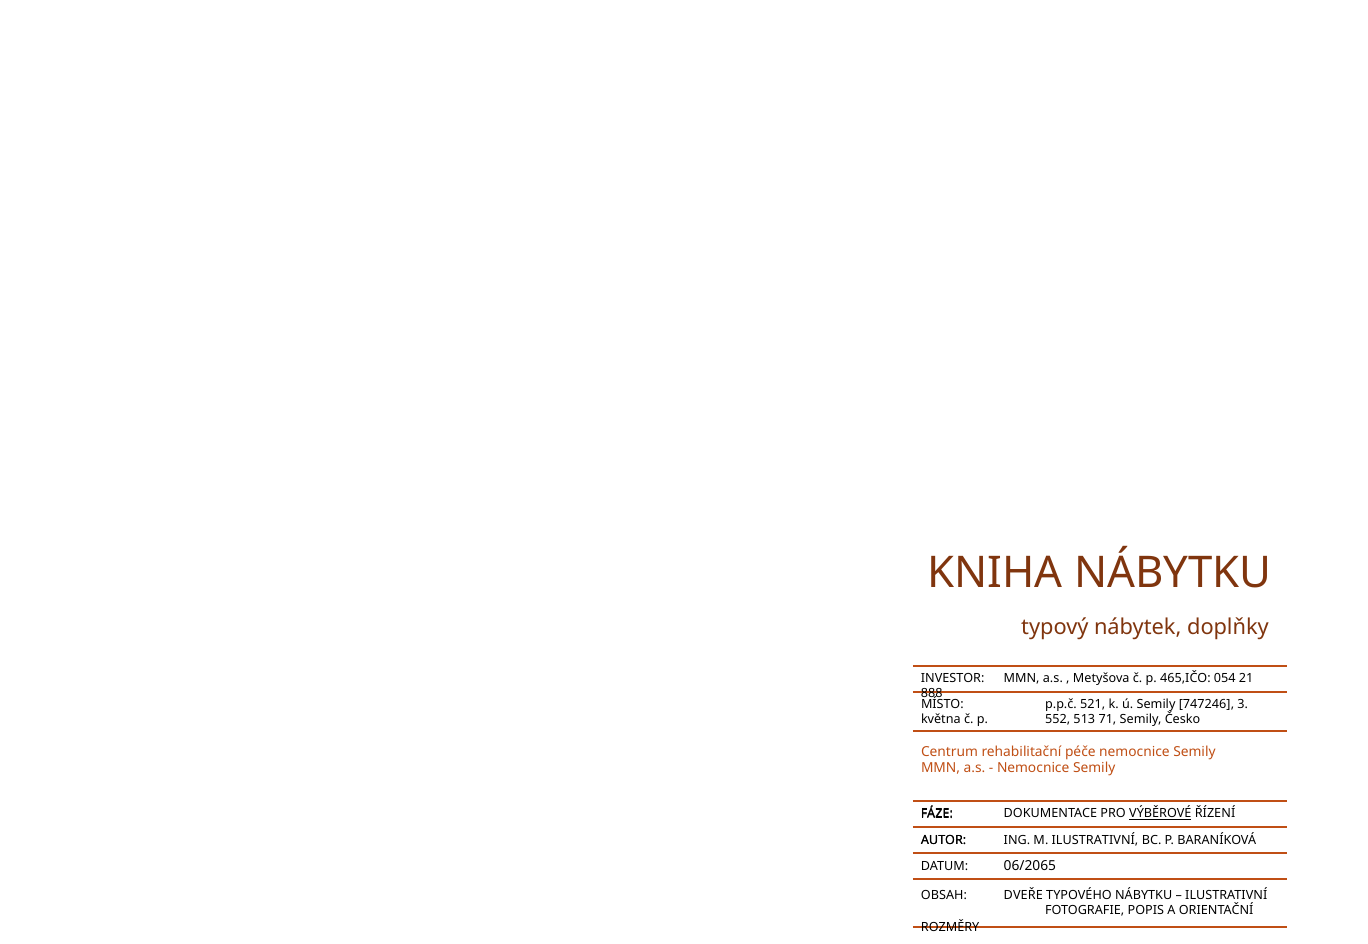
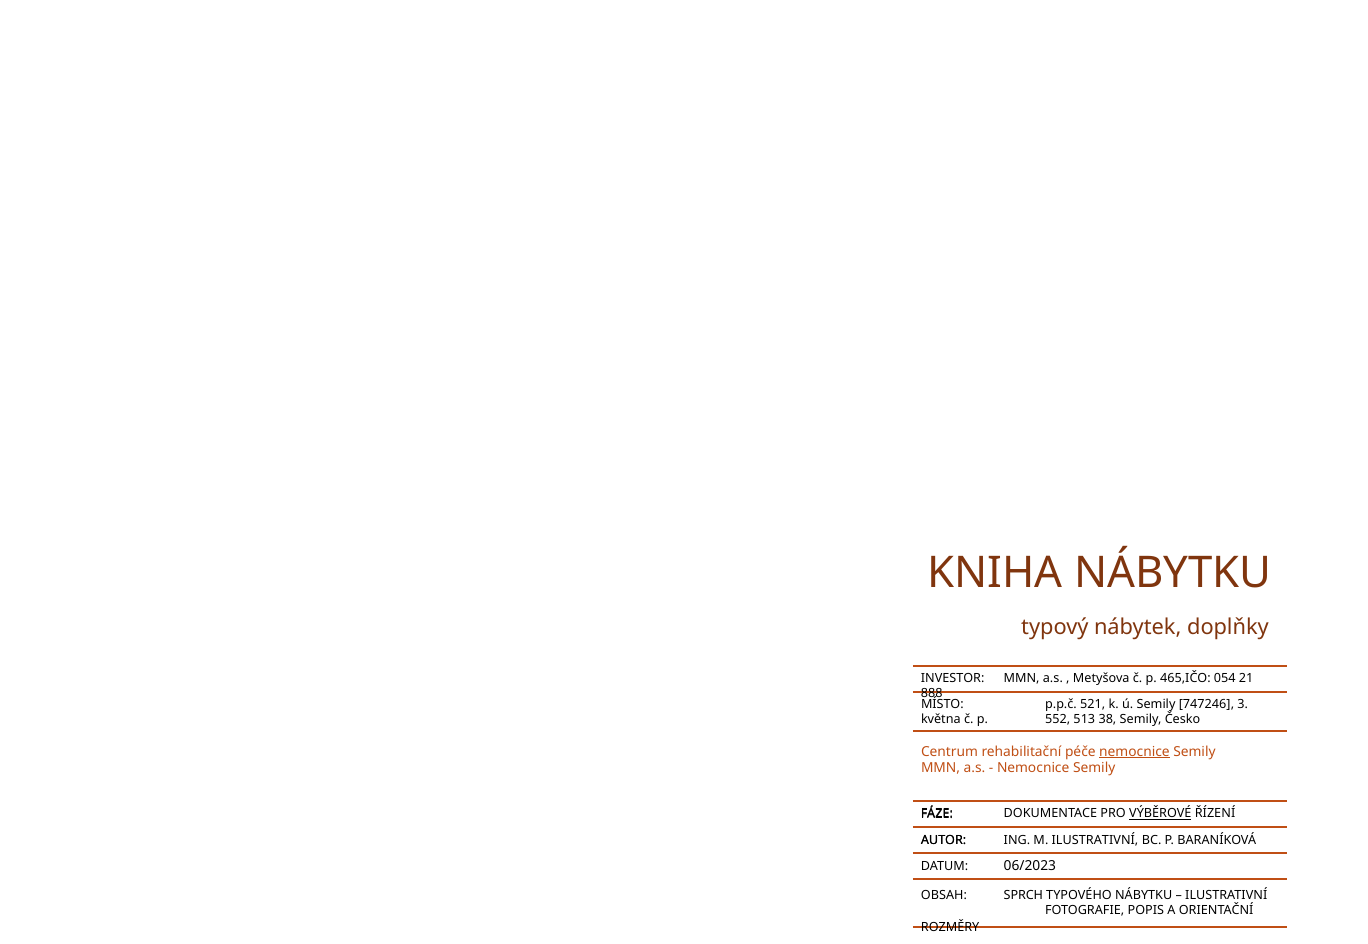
71: 71 -> 38 (1107, 720)
nemocnice underline: none -> present (1134, 752)
06/2065: 06/2065 -> 06/2023 (1030, 867)
DVEŘE: DVEŘE -> SPRCH (1023, 896)
